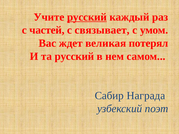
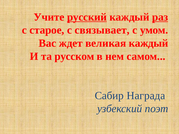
раз underline: none -> present (160, 17)
частей: частей -> старое (47, 30)
великая потерял: потерял -> каждый (149, 43)
та русский: русский -> русском (74, 56)
